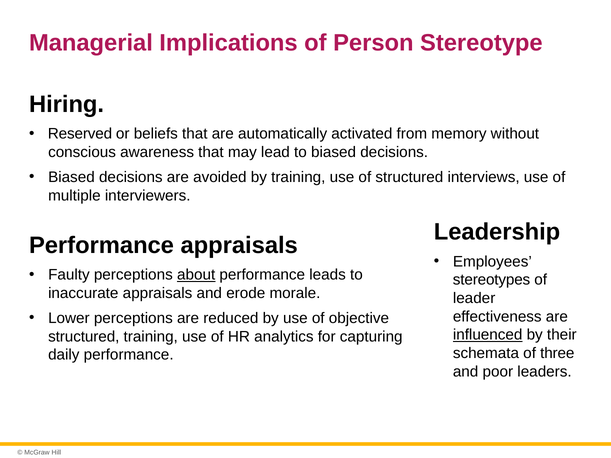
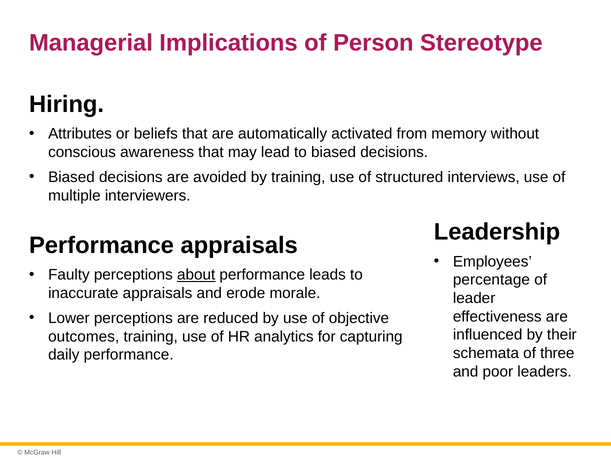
Reserved: Reserved -> Attributes (80, 134)
stereotypes: stereotypes -> percentage (491, 280)
influenced underline: present -> none (488, 335)
structured: structured -> outcomes (84, 337)
